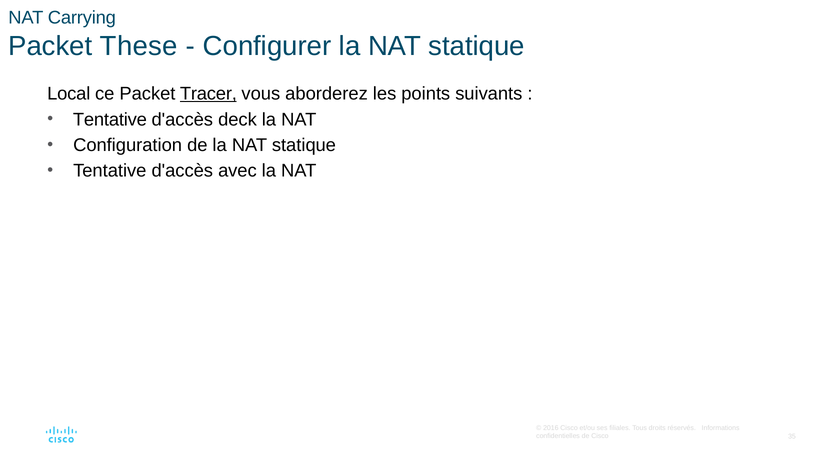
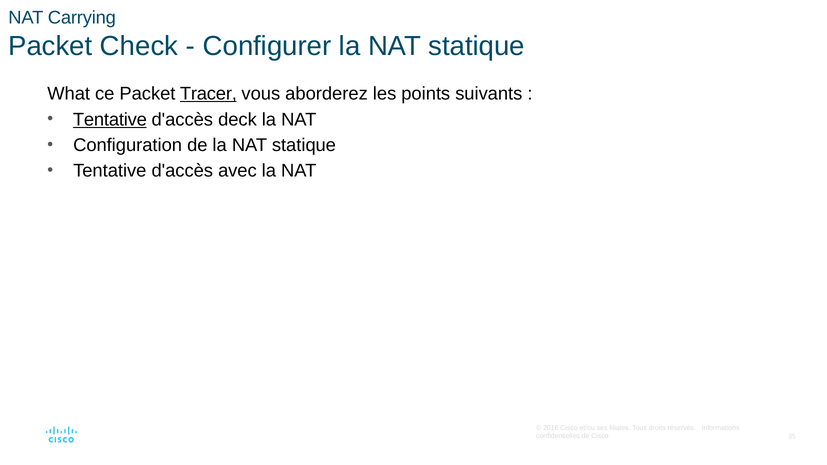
These: These -> Check (139, 46)
Local: Local -> What (69, 94)
Tentative underline: none -> present (110, 120)
